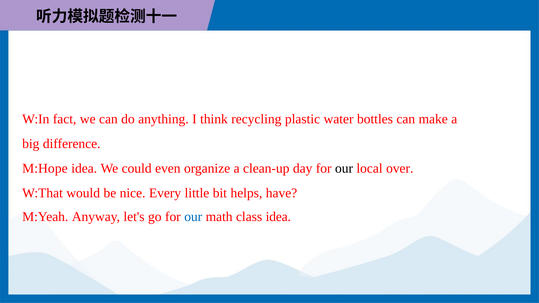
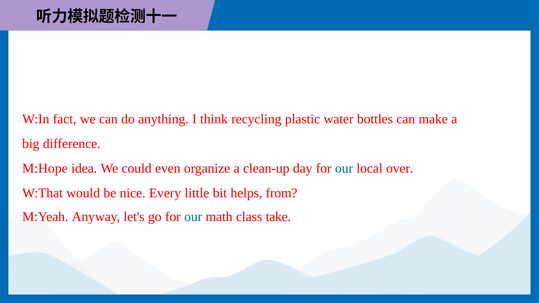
our colour: black -> blue (344, 169)
have: have -> from (282, 193)
class idea: idea -> take (278, 217)
